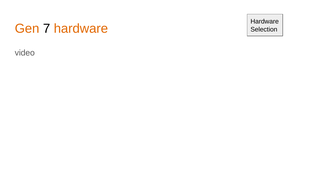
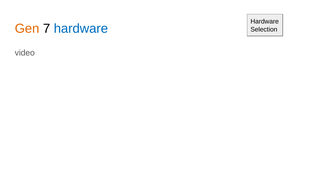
hardware colour: orange -> blue (81, 28)
